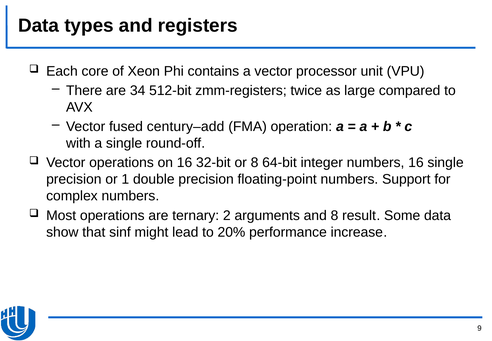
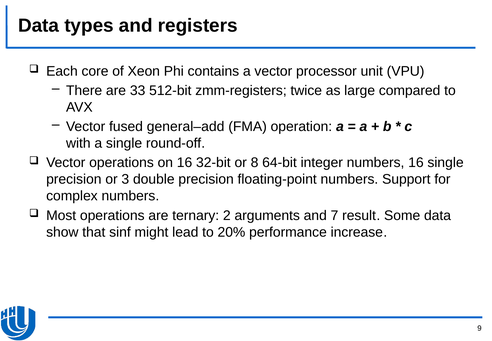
34: 34 -> 33 (138, 90)
century–add: century–add -> general–add (186, 126)
1: 1 -> 3 (125, 179)
and 8: 8 -> 7 (334, 215)
